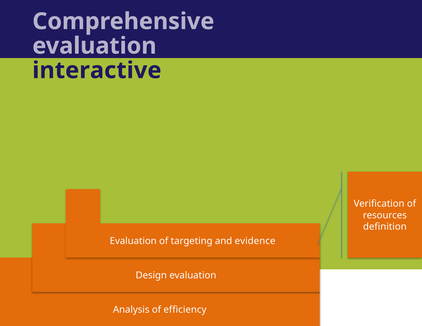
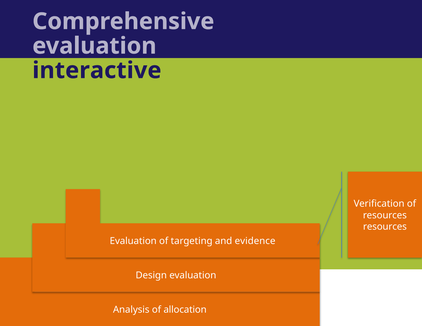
definition: definition -> resources (385, 227)
efficiency: efficiency -> allocation (185, 310)
